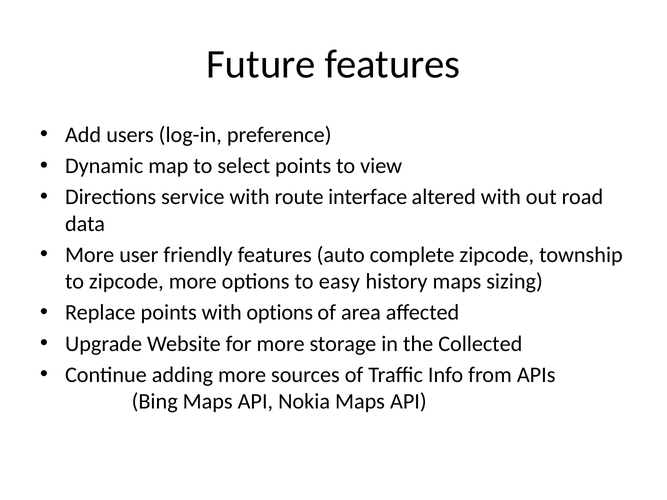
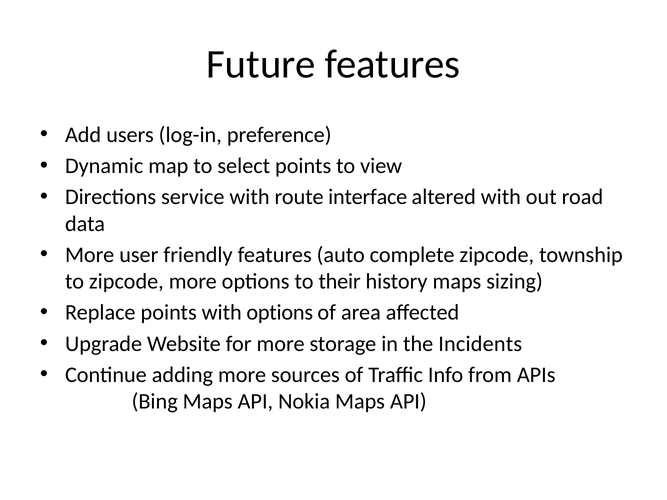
easy: easy -> their (340, 282)
Collected: Collected -> Incidents (480, 344)
